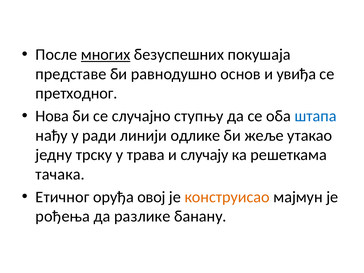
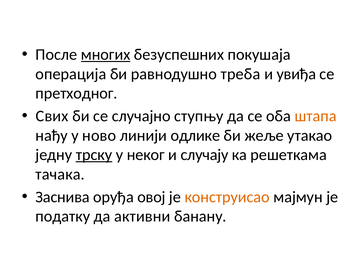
представе: представе -> операција (71, 74)
основ: основ -> треба (240, 74)
Нова: Нова -> Свих (52, 116)
штапа colour: blue -> orange (316, 116)
ради: ради -> ново (99, 135)
трску underline: none -> present (94, 155)
трава: трава -> неког (146, 155)
Етичног: Етичног -> Заснива (63, 197)
рођења: рођења -> податку (63, 216)
разлике: разлике -> активни (142, 216)
